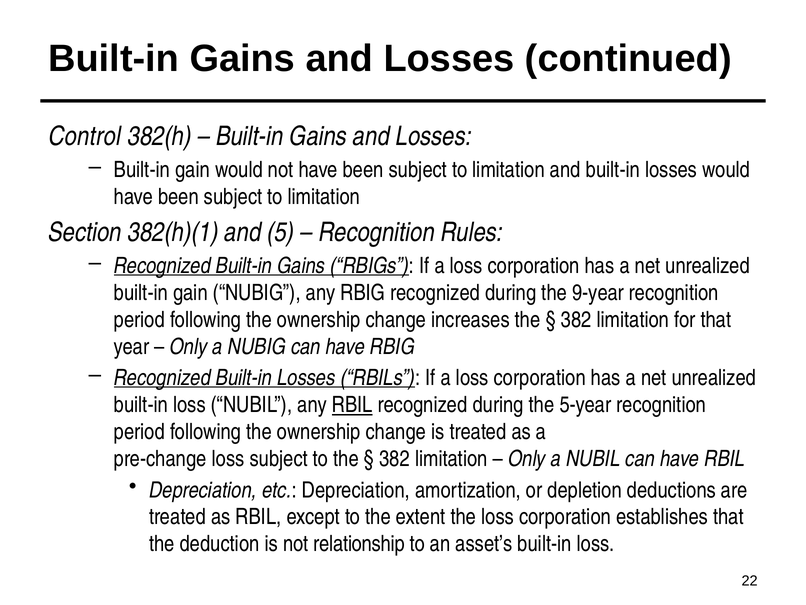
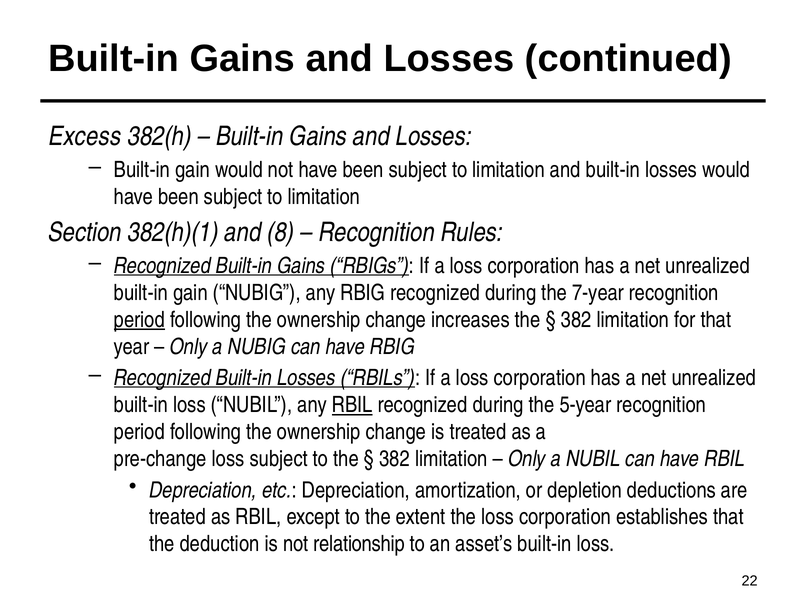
Control: Control -> Excess (85, 136)
5: 5 -> 8 (281, 232)
9-year: 9-year -> 7-year (598, 293)
period underline: none -> present (139, 320)
